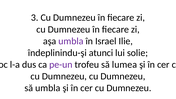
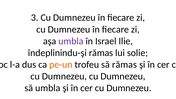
îndeplinindu-şi atunci: atunci -> rămas (101, 53)
pe-un colour: purple -> orange (61, 65)
să lumea: lumea -> rămas (124, 65)
